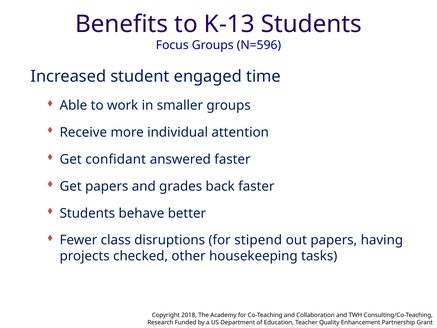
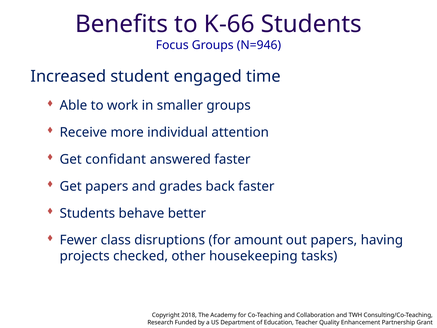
K-13: K-13 -> K-66 (229, 24)
N=596: N=596 -> N=946 (259, 45)
stipend: stipend -> amount (258, 240)
